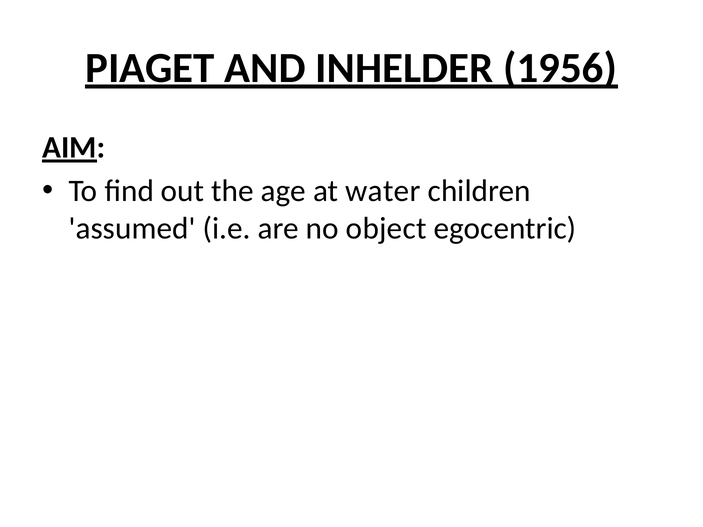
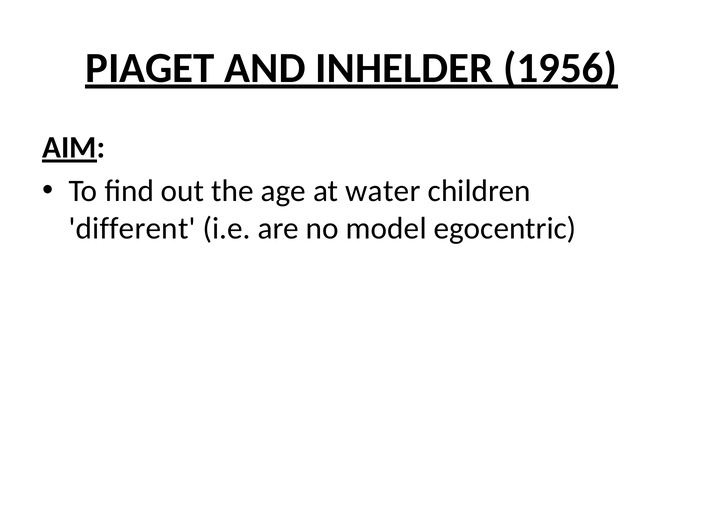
assumed: assumed -> different (132, 229)
object: object -> model (386, 229)
